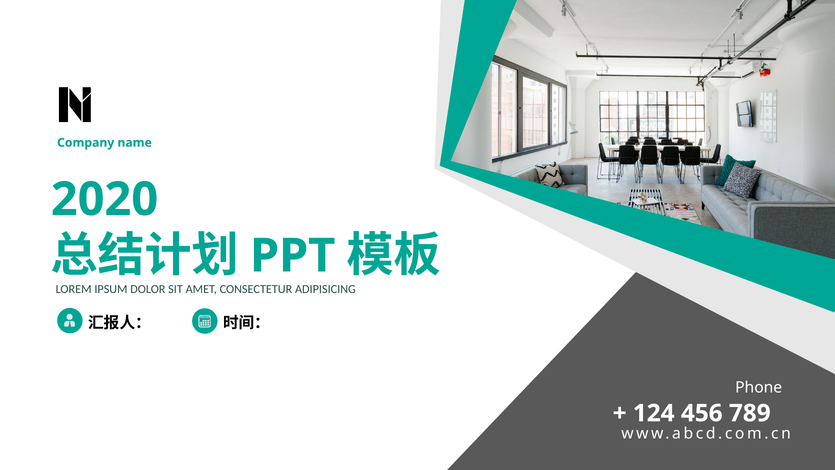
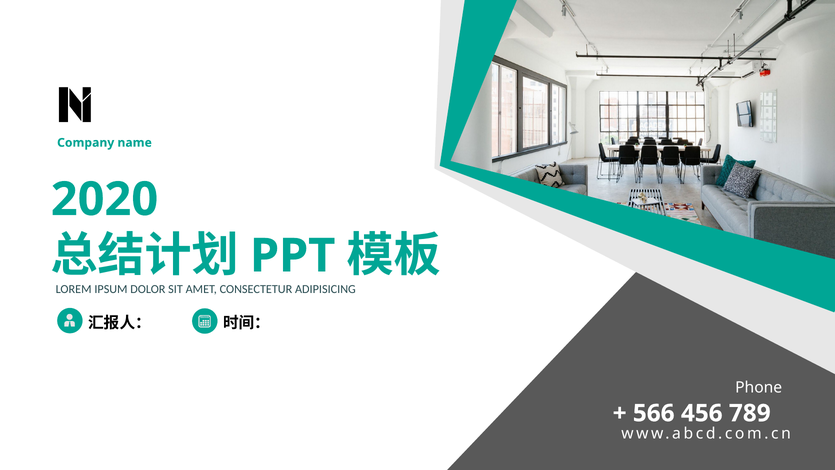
124: 124 -> 566 (654, 413)
